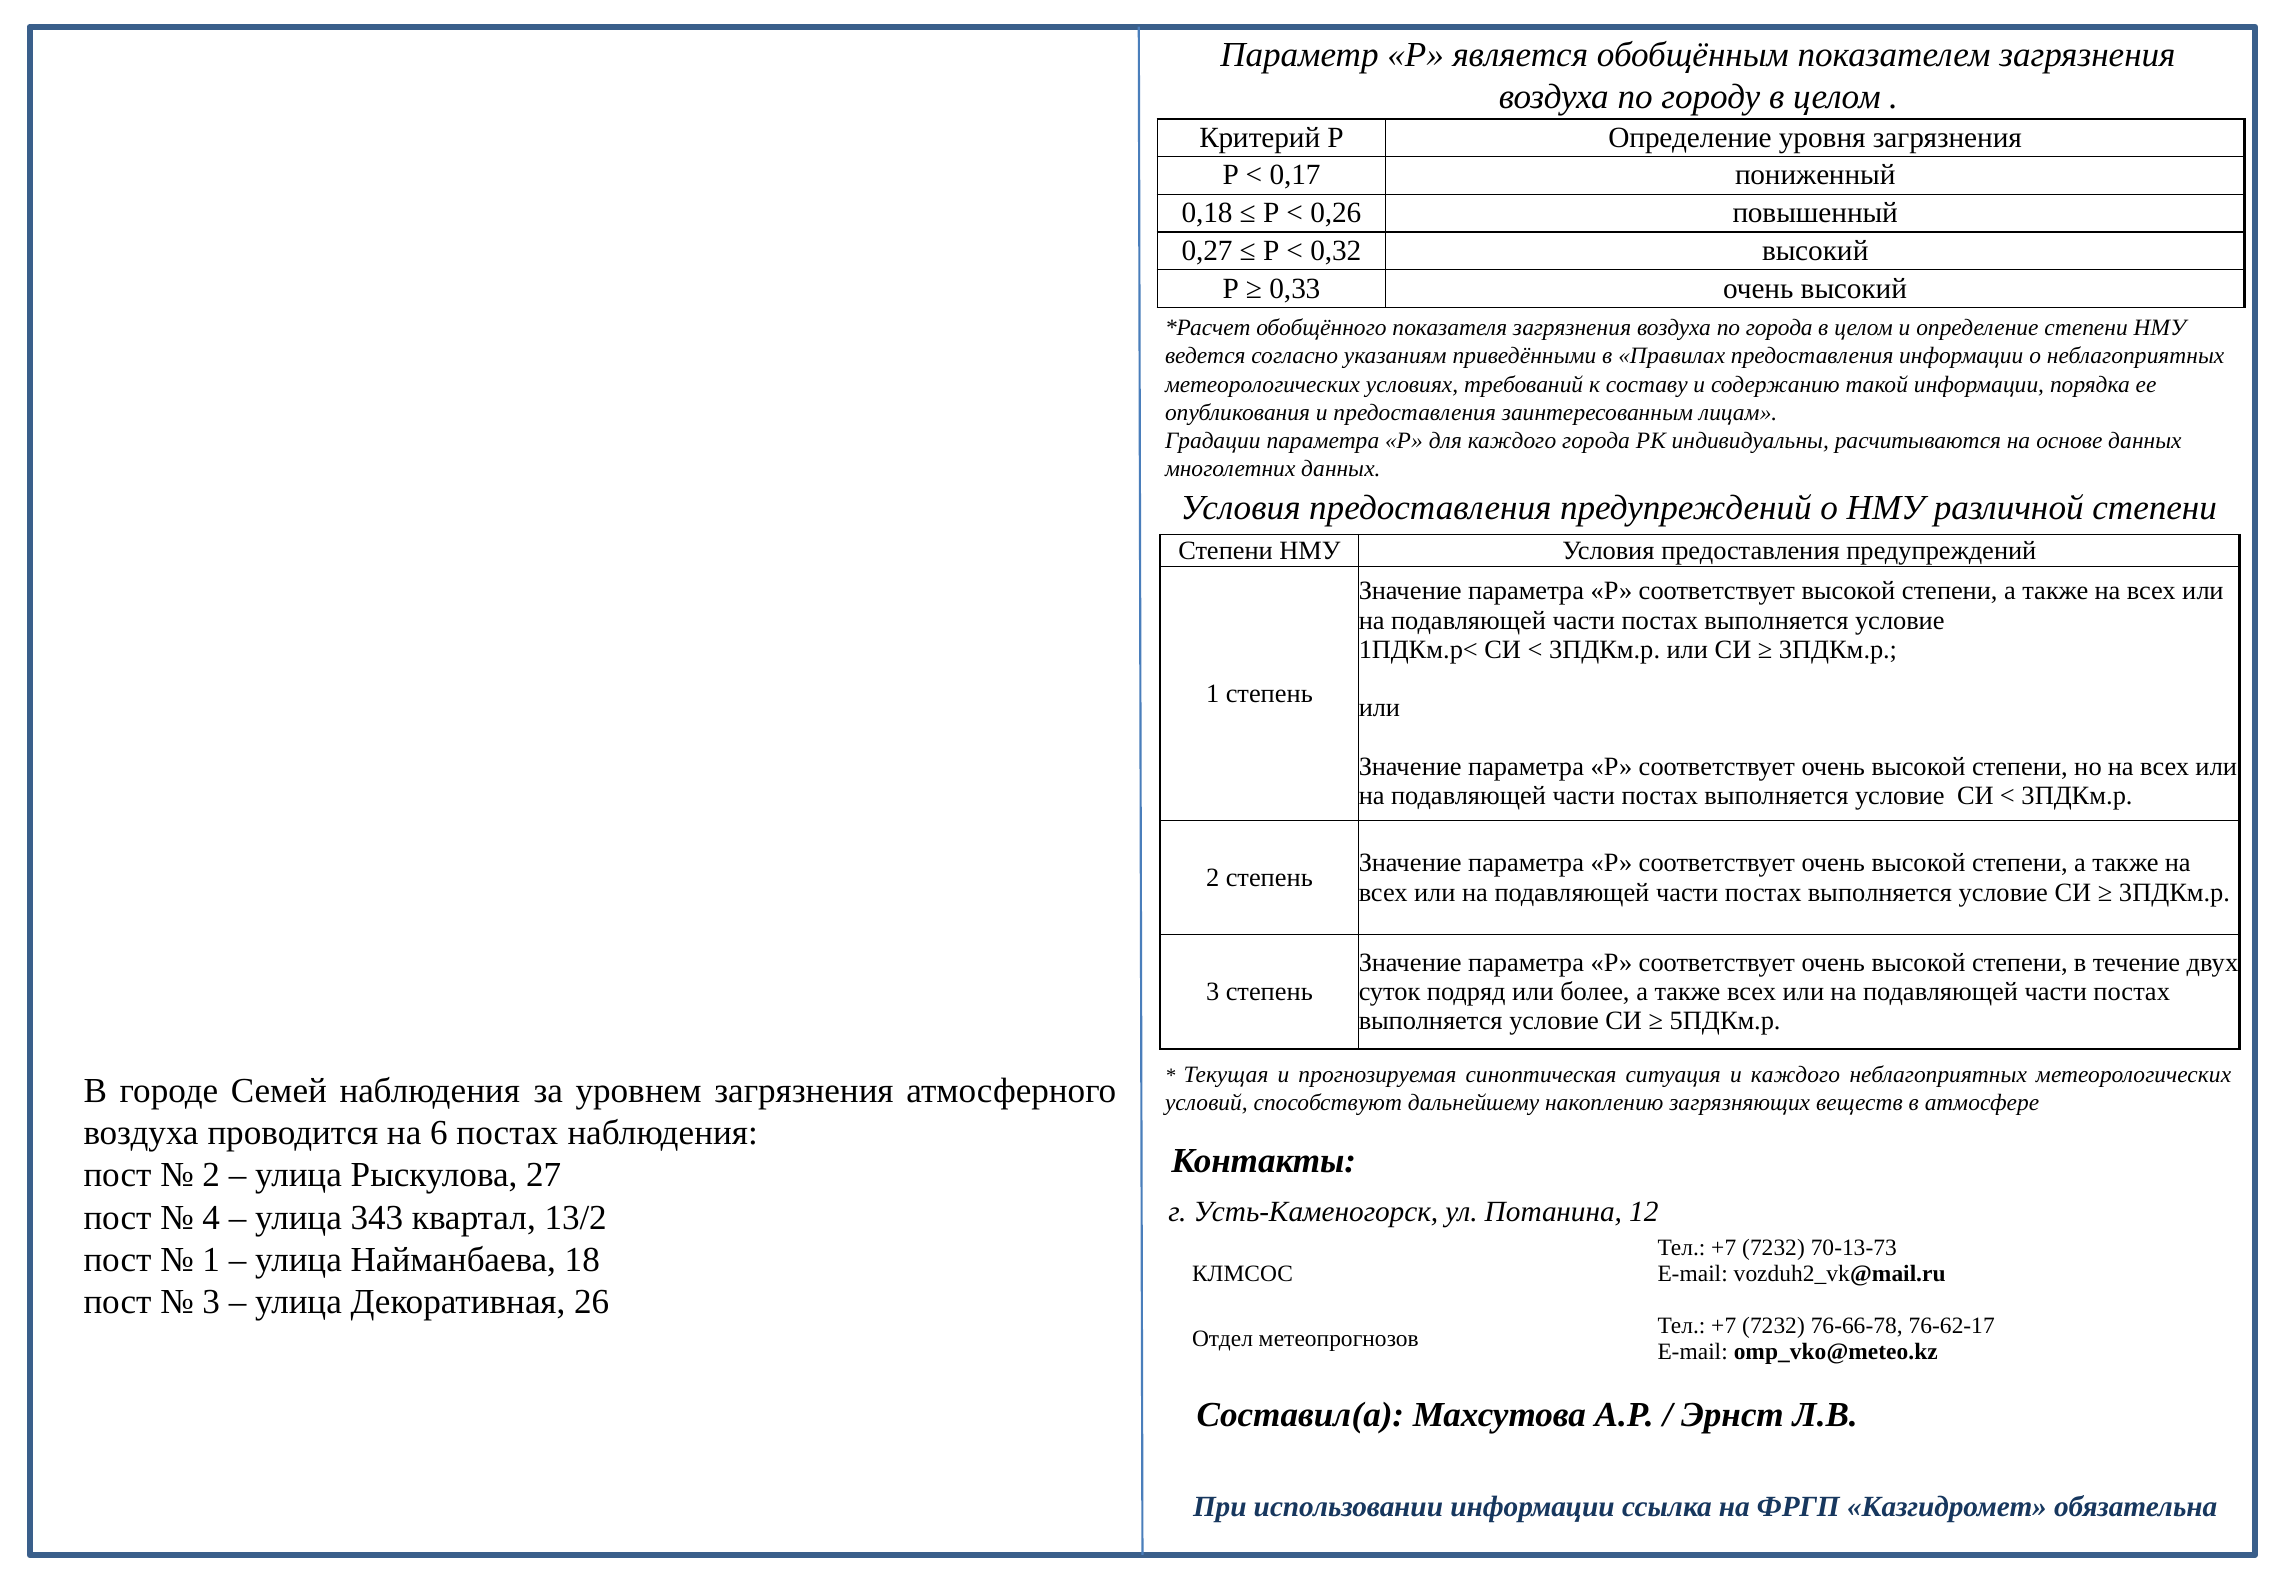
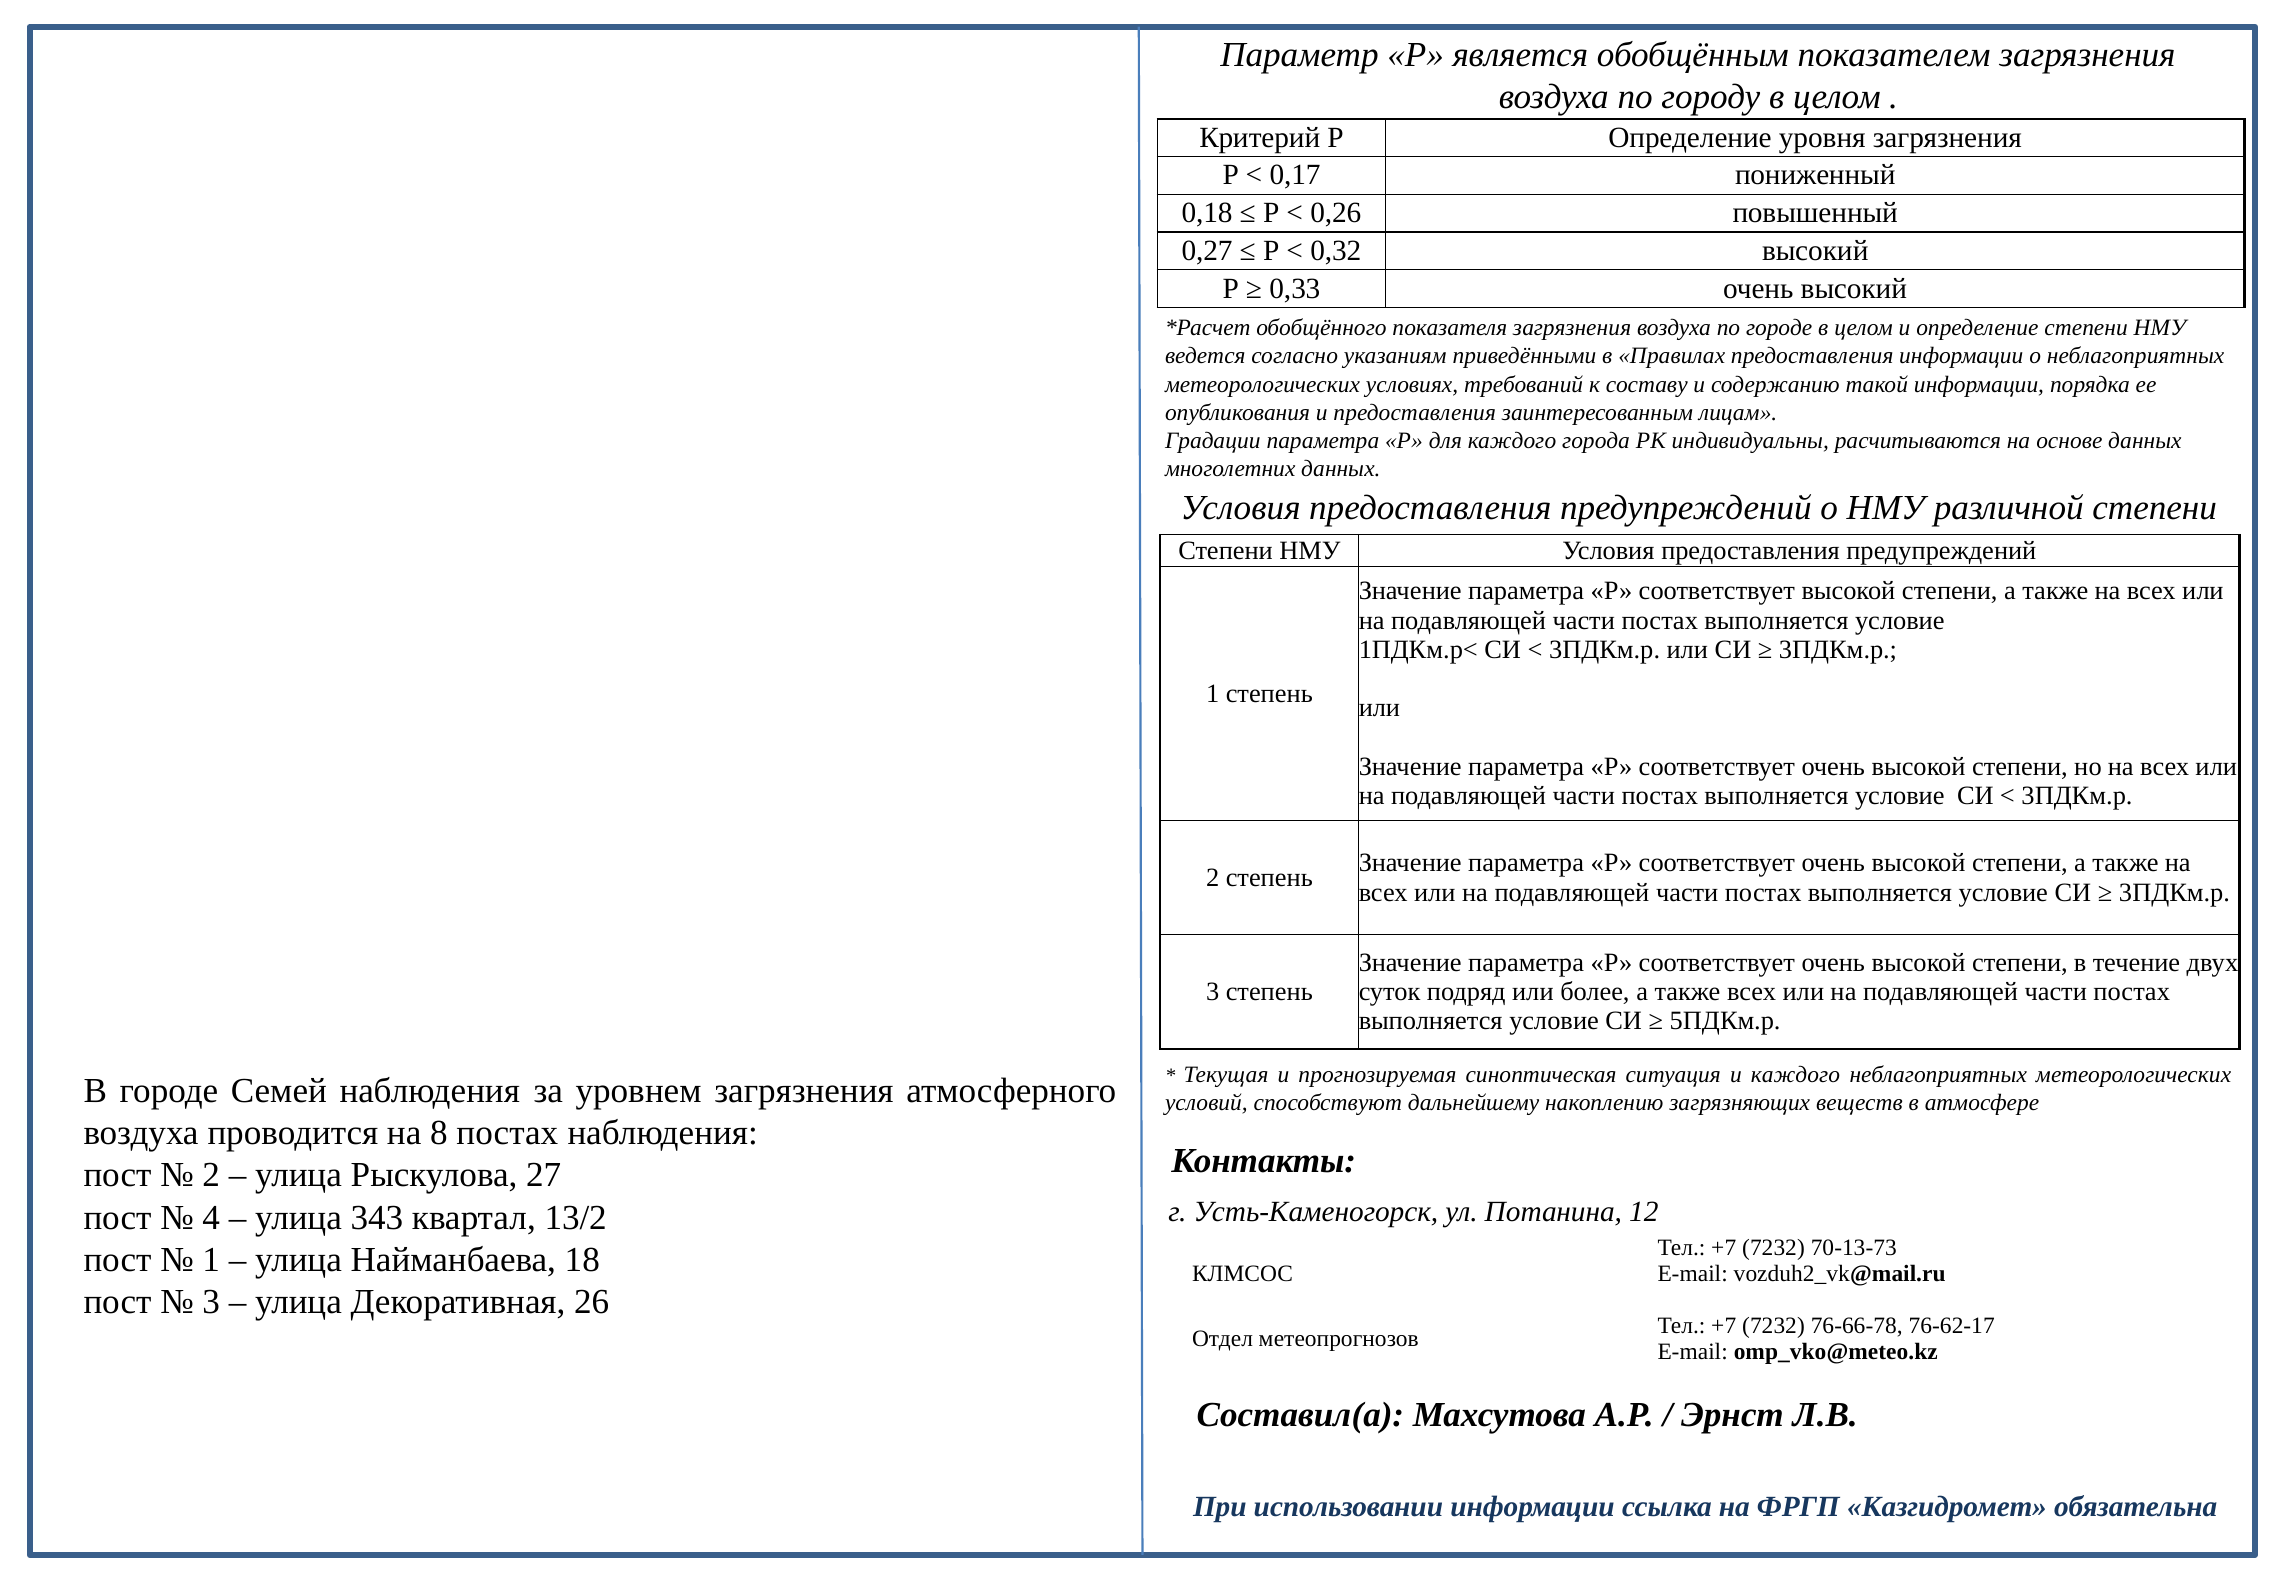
по города: города -> городе (1779, 328)
6: 6 -> 8 (439, 1133)
